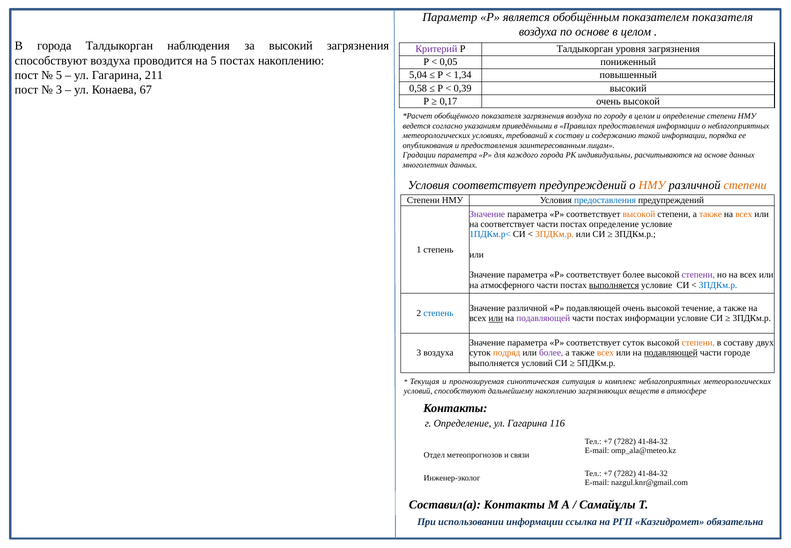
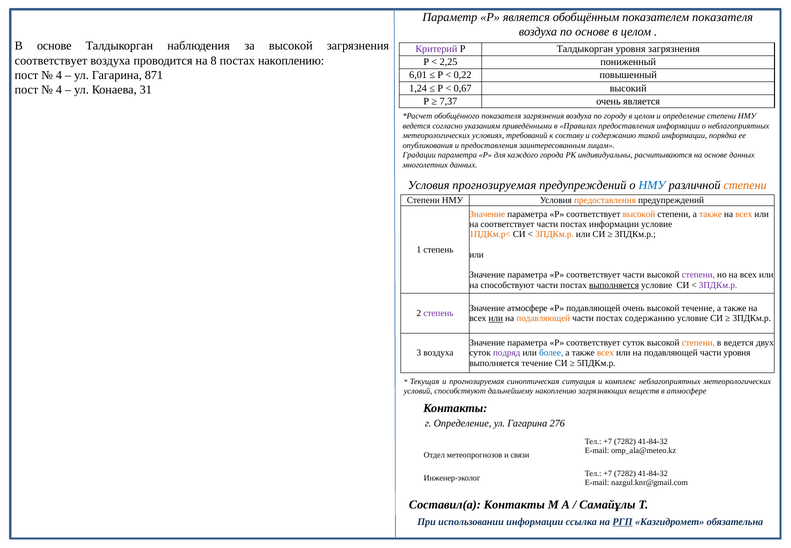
В города: города -> основе (54, 46)
за высокий: высокий -> высокой (291, 46)
способствуют: способствуют -> соответствует (51, 61)
на 5: 5 -> 8 (214, 61)
0,05: 0,05 -> 2,25 (449, 62)
5: 5 -> 4 (59, 75)
211: 211 -> 871 (154, 75)
5,04: 5,04 -> 6,01 (418, 75)
1,34: 1,34 -> 0,22 (463, 75)
0,58: 0,58 -> 1,24 (418, 88)
0,39: 0,39 -> 0,67 (463, 88)
3: 3 -> 4 (59, 90)
67: 67 -> 31 (146, 90)
0,17: 0,17 -> 7,37 (448, 101)
высокой: высокой -> является (642, 101)
Условия соответствует: соответствует -> прогнозируемая (494, 185)
НМУ colour: orange -> blue (652, 185)
предоставления colour: blue -> orange (605, 200)
Значение colour: purple -> orange (487, 214)
постах определение: определение -> информации (614, 224)
1ПДКм.р< colour: blue -> orange (490, 234)
Р соответствует более: более -> части (634, 275)
на атмосферного: атмосферного -> способствуют (507, 285)
3ПДКм.р colour: blue -> purple (718, 285)
Значение различной: различной -> атмосфере (527, 308)
степень colour: blue -> purple (438, 313)
подавляющей colour: purple -> orange (543, 318)
постах информации: информации -> содержанию (650, 318)
в составу: составу -> ведется (739, 343)
подряд colour: orange -> purple (507, 353)
более colour: purple -> blue (551, 353)
подавляющей underline: present -> none (671, 353)
части городе: городе -> уровня (737, 353)
выполняется условий: условий -> течение (537, 363)
116: 116 -> 276 (557, 423)
РГП underline: none -> present (623, 521)
